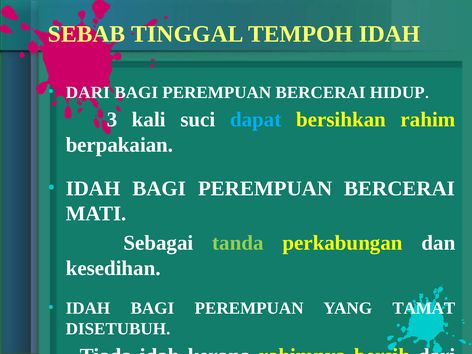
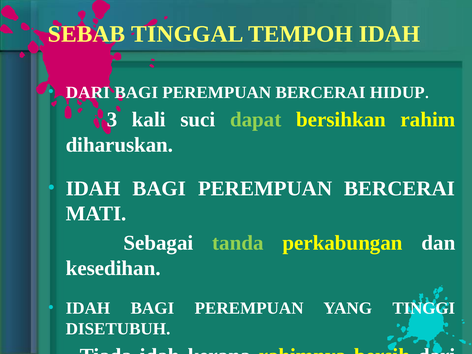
dapat colour: light blue -> light green (256, 120)
berpakaian: berpakaian -> diharuskan (119, 145)
TAMAT: TAMAT -> TINGGI (424, 308)
